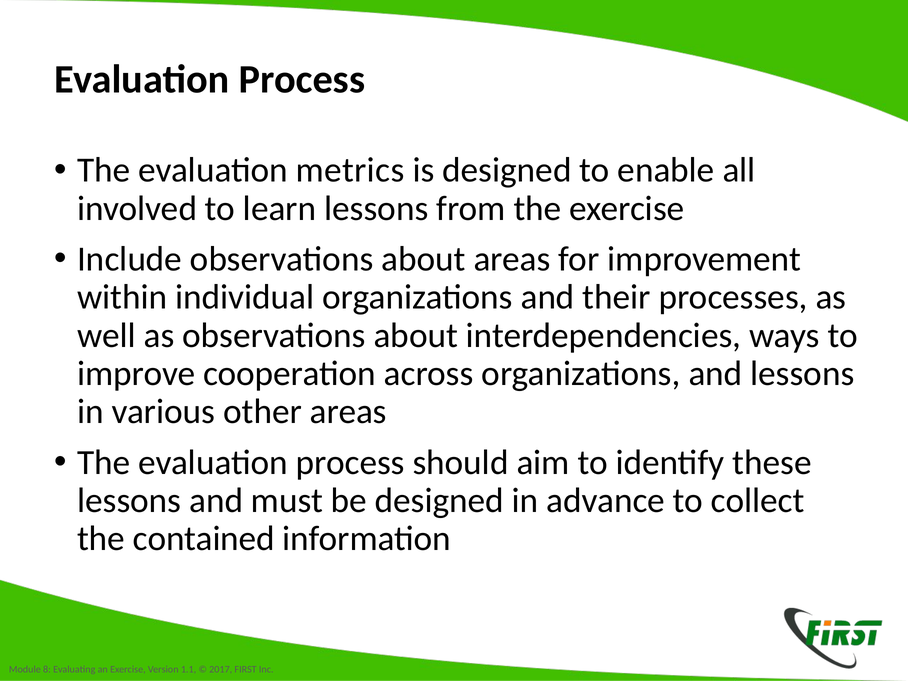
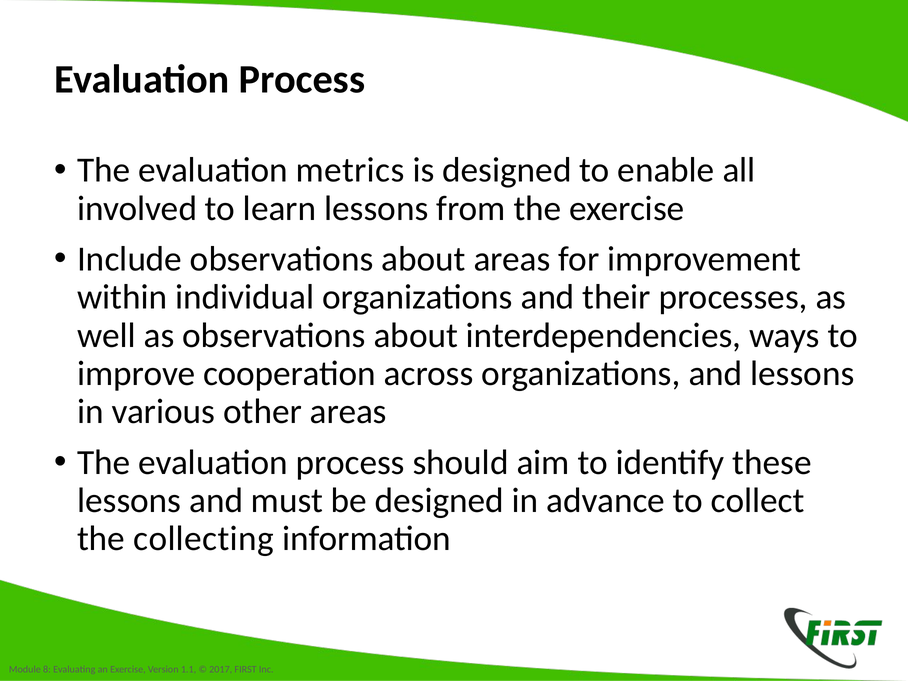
contained: contained -> collecting (203, 539)
